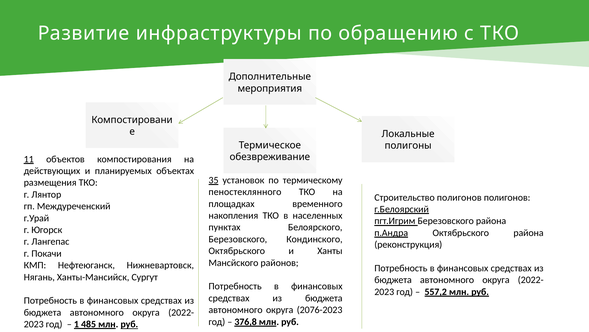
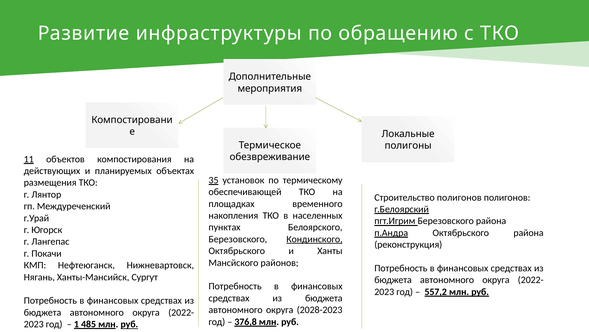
пеностеклянного: пеностеклянного -> обеспечивающей (245, 192)
Кондинского underline: none -> present (314, 239)
2076-2023: 2076-2023 -> 2028-2023 (320, 309)
